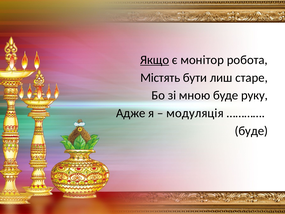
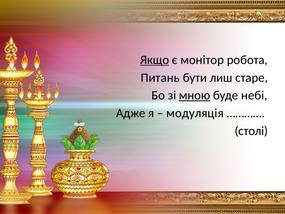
Містять: Містять -> Питань (160, 78)
мною underline: none -> present (195, 95)
руку: руку -> небі (254, 95)
буде: буде -> столі (251, 131)
